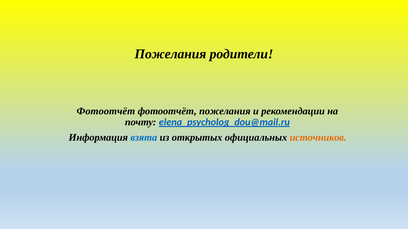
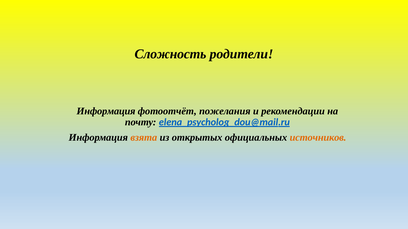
Пожелания: Пожелания -> Сложность (170, 54)
Фотоотчёт: Фотоотчёт -> Информация (106, 111)
взята colour: blue -> orange (144, 138)
